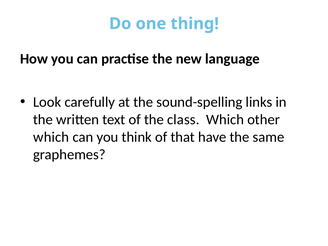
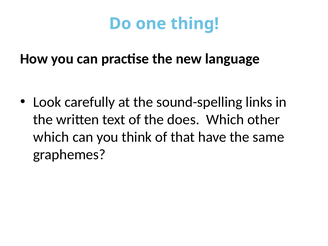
class: class -> does (183, 119)
